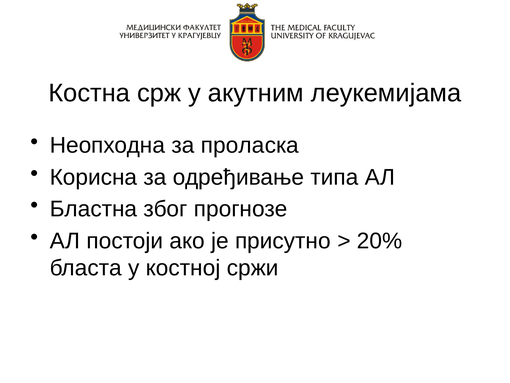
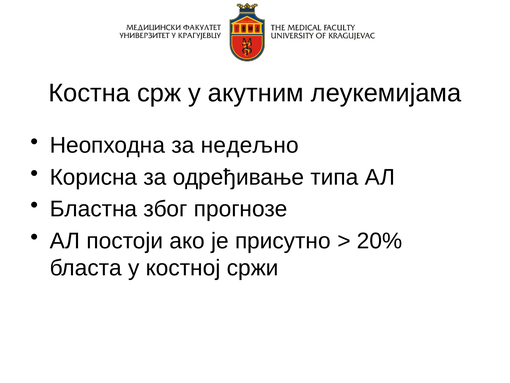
проласка: проласка -> недeљно (250, 145)
